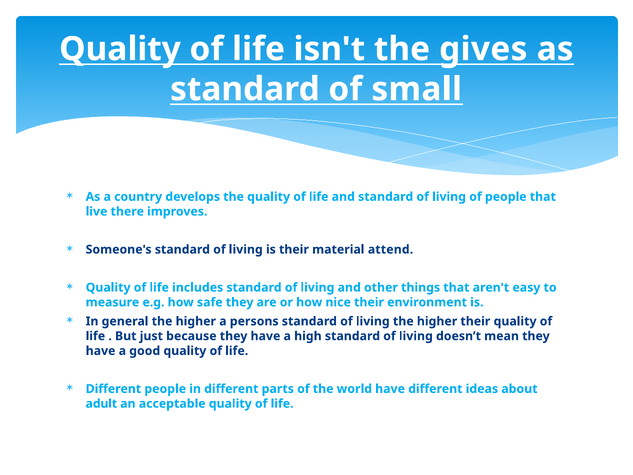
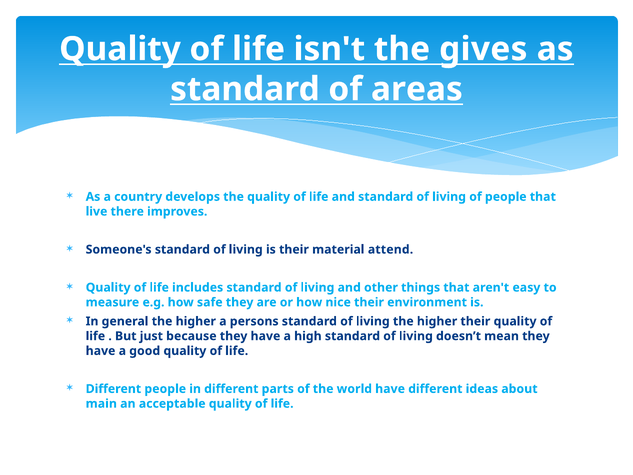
small: small -> areas (417, 89)
adult: adult -> main (101, 403)
